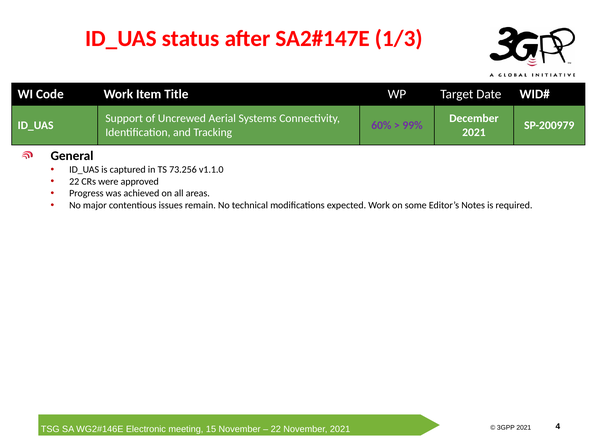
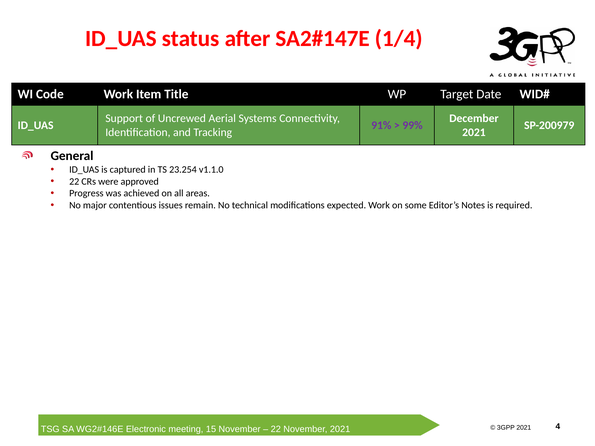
1/3: 1/3 -> 1/4 (399, 38)
60%: 60% -> 91% (381, 125)
73.256: 73.256 -> 23.254 (183, 170)
